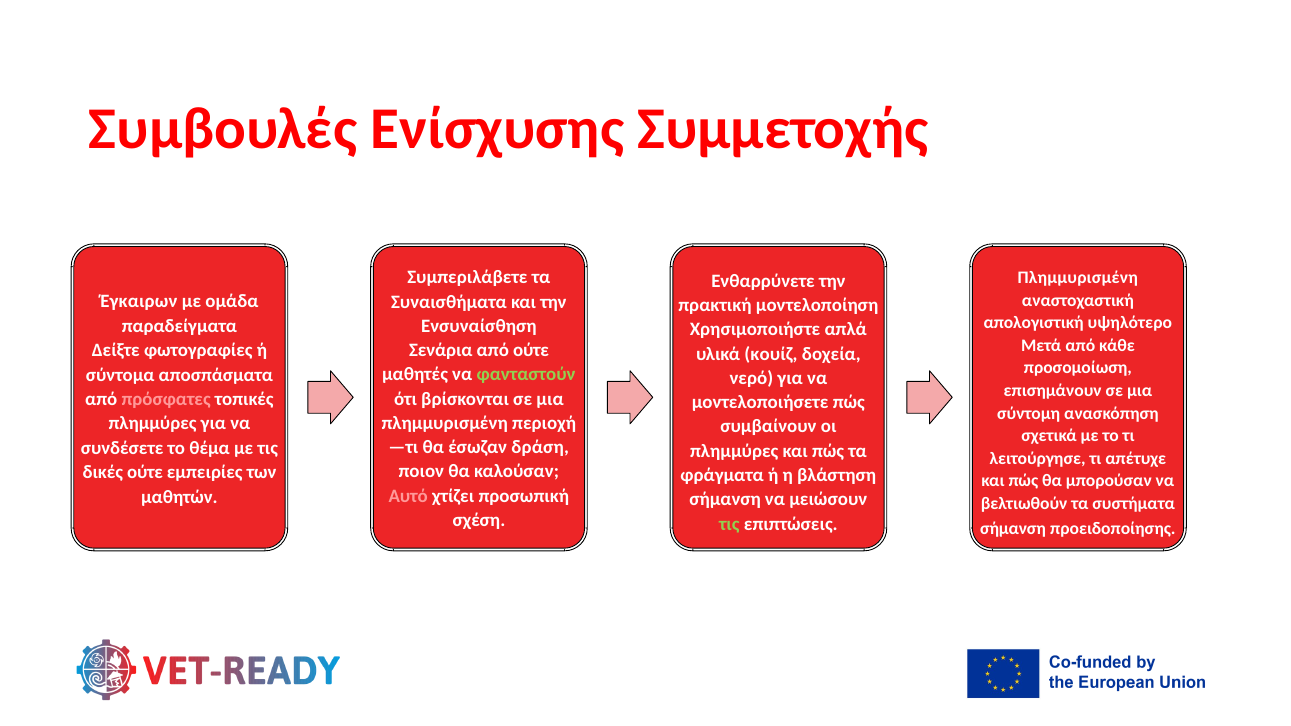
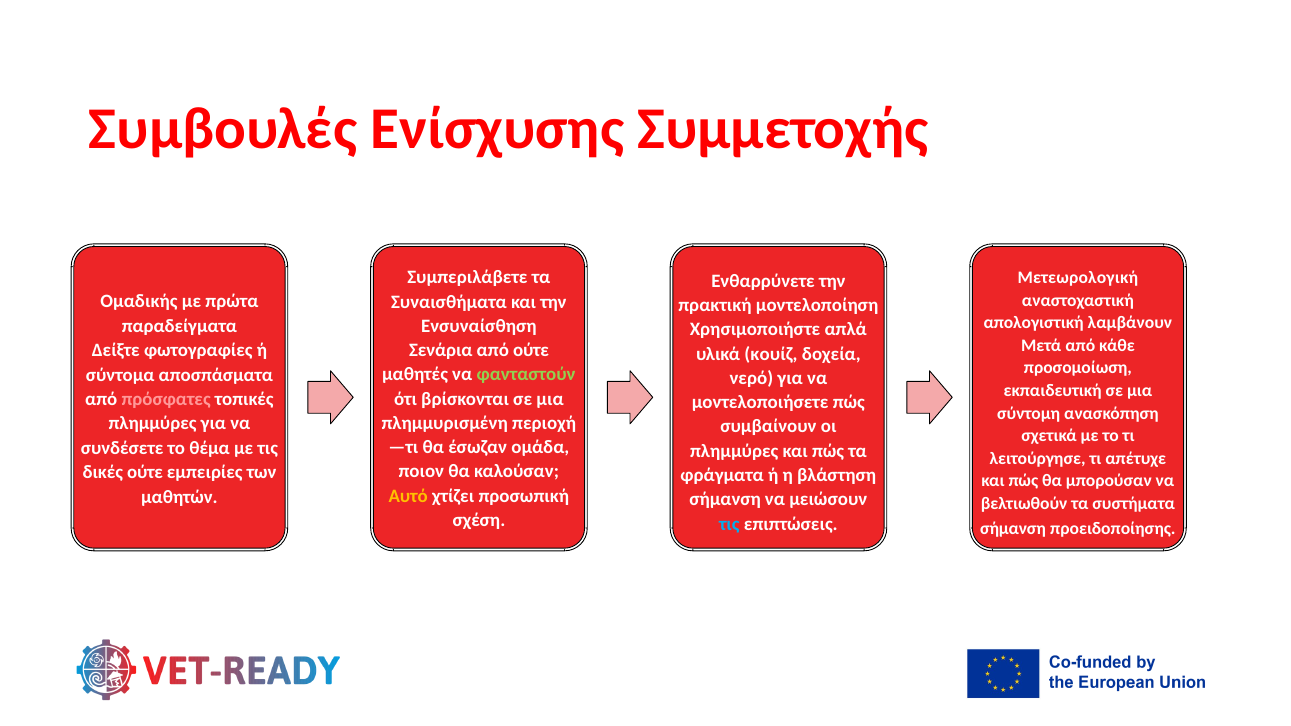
Πλημμυρισμένη: Πλημμυρισμένη -> Μετεωρολογική (1078, 278)
Έγκαιρων: Έγκαιρων -> Ομαδικής (139, 302)
ομάδα: ομάδα -> πρώτα (232, 302)
υψηλότερο: υψηλότερο -> λαμβάνουν (1130, 323)
επισημάνουν: επισημάνουν -> εκπαιδευτική (1053, 391)
δράση: δράση -> ομάδα (540, 448)
Αυτό colour: pink -> yellow (408, 496)
τις colour: light green -> light blue (729, 524)
